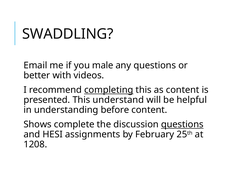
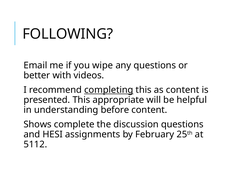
SWADDLING: SWADDLING -> FOLLOWING (68, 34)
male: male -> wipe (103, 66)
understand: understand -> appropriate (118, 100)
questions underline: present -> none (182, 125)
1208: 1208 -> 5112 (35, 145)
